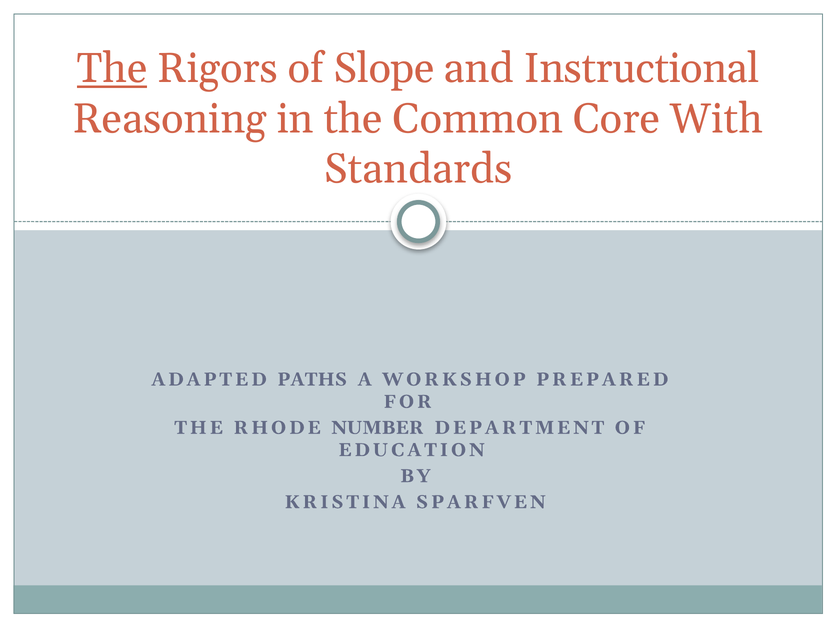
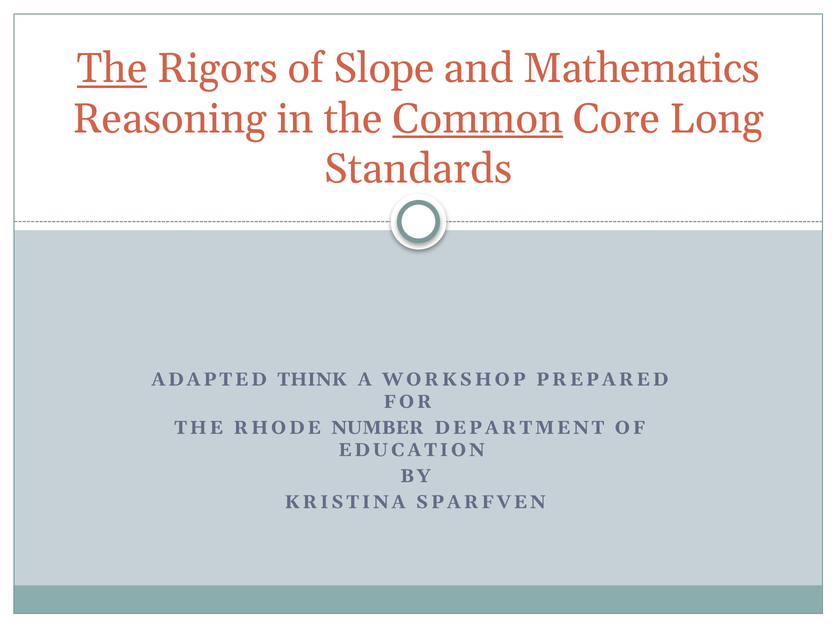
Instructional: Instructional -> Mathematics (642, 69)
Common underline: none -> present (478, 119)
With: With -> Long (717, 119)
PATHS: PATHS -> THINK (312, 379)
